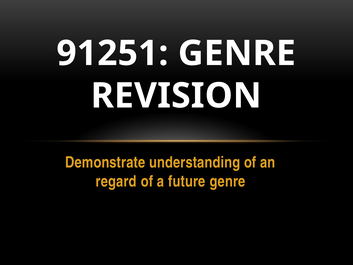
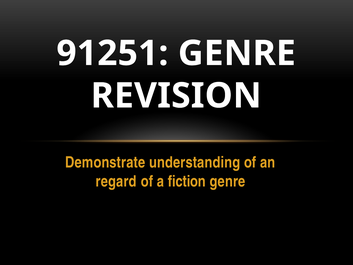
future: future -> fiction (187, 181)
